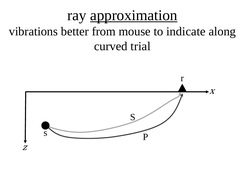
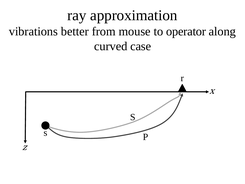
approximation underline: present -> none (134, 15)
indicate: indicate -> operator (186, 31)
trial: trial -> case (141, 46)
